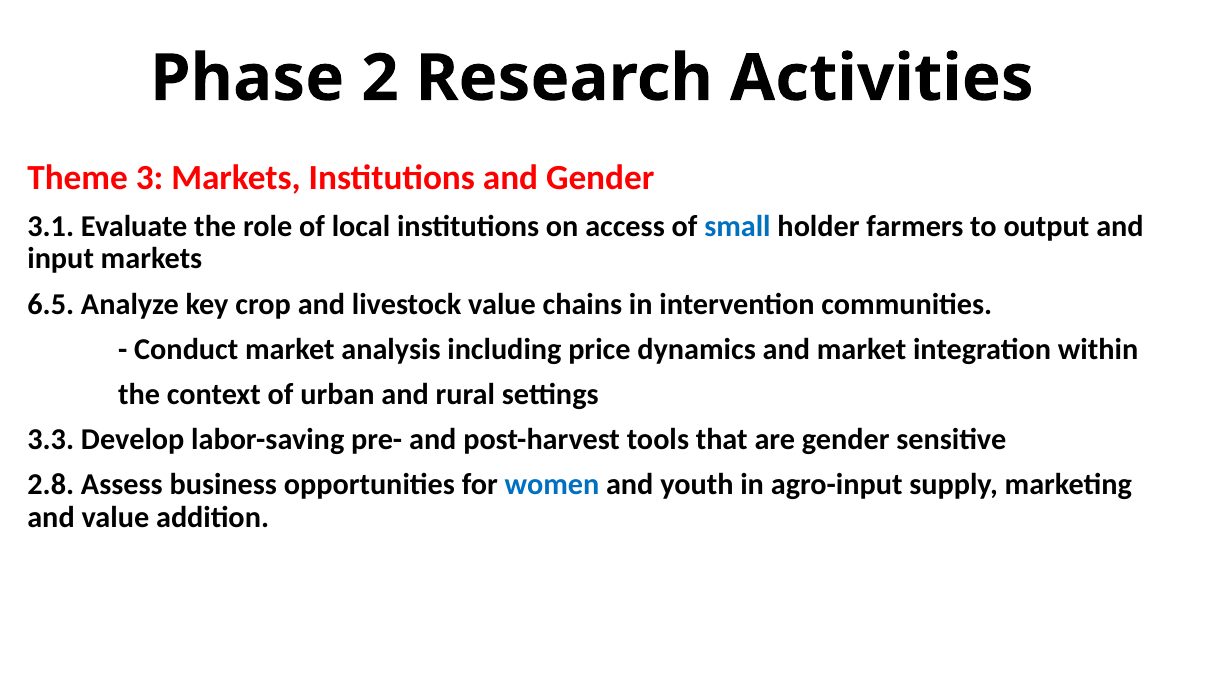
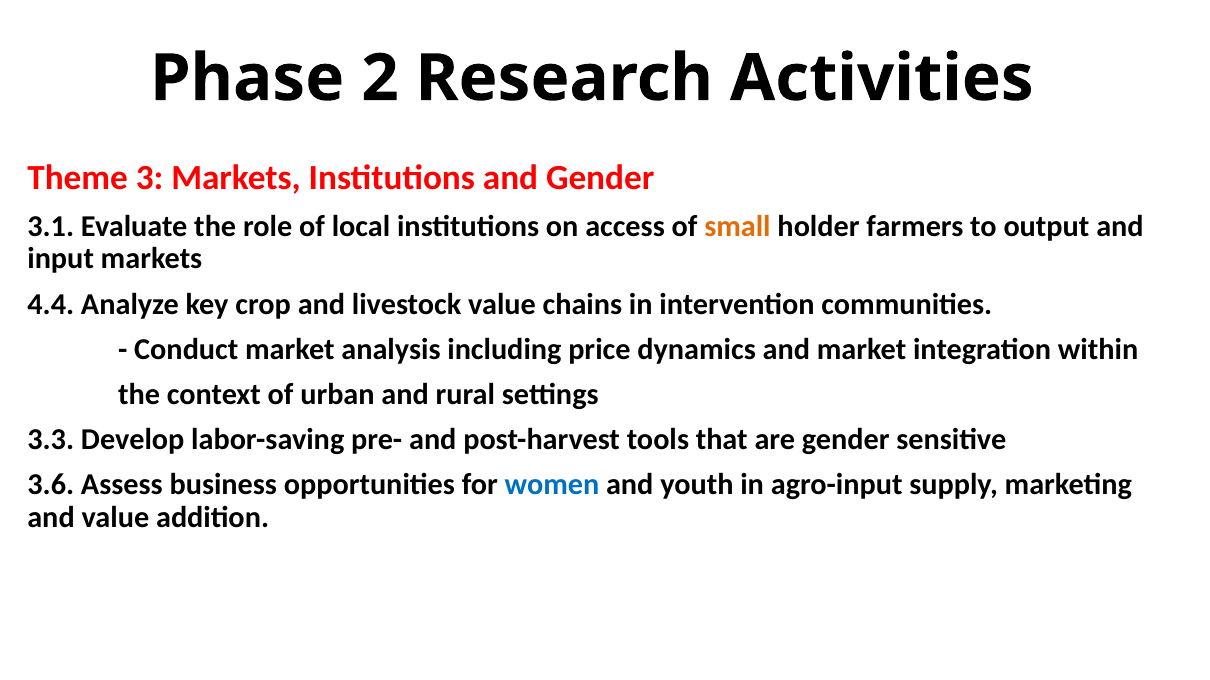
small colour: blue -> orange (737, 226)
6.5: 6.5 -> 4.4 (51, 304)
2.8: 2.8 -> 3.6 (51, 485)
